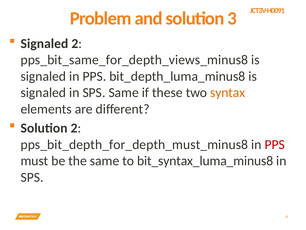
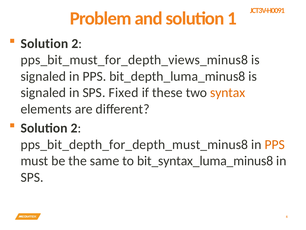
3: 3 -> 1 (232, 18)
Signaled: Signaled -> Solution (44, 43)
pps_bit_same_for_depth_views_minus8: pps_bit_same_for_depth_views_minus8 -> pps_bit_must_for_depth_views_minus8 (134, 60)
SPS Same: Same -> Fixed (124, 92)
PPS colour: red -> orange (275, 144)
